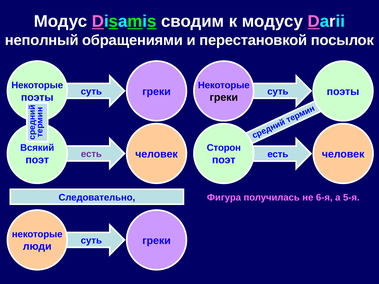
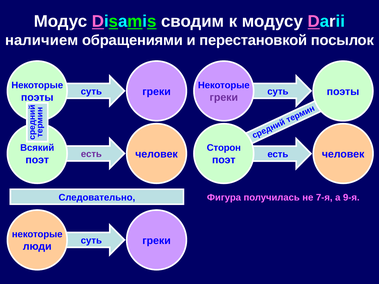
неполный: неполный -> наличием (42, 40)
греки colour: black -> purple (224, 97)
6-я: 6-я -> 7-я (324, 198)
5-я: 5-я -> 9-я (351, 198)
